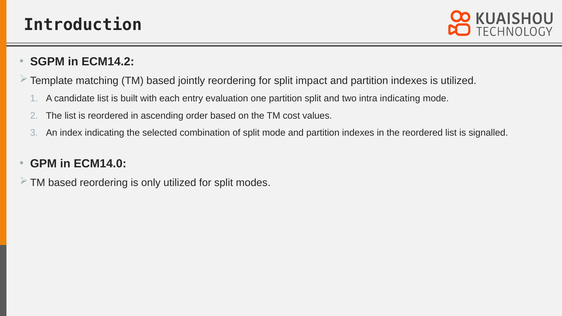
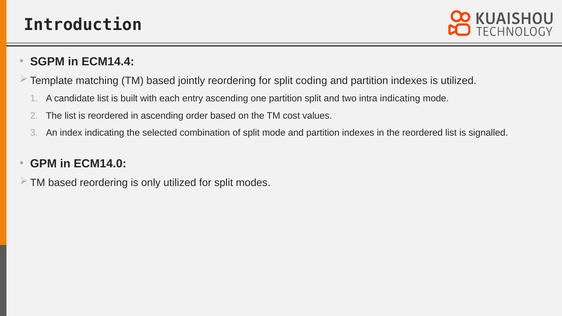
ECM14.2: ECM14.2 -> ECM14.4 (108, 62)
impact: impact -> coding (311, 81)
entry evaluation: evaluation -> ascending (227, 99)
